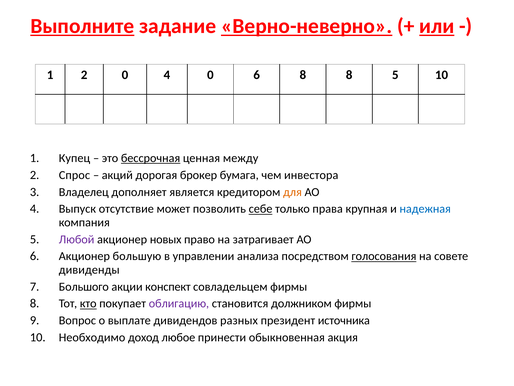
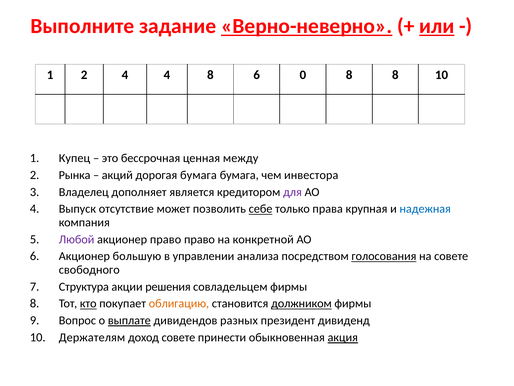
Выполните underline: present -> none (82, 26)
2 0: 0 -> 4 (125, 75)
4 0: 0 -> 8 (210, 75)
6 8: 8 -> 0 (303, 75)
8 5: 5 -> 8 (395, 75)
бессрочная underline: present -> none (151, 158)
Спрос: Спрос -> Рынка (75, 175)
дорогая брокер: брокер -> бумага (198, 175)
для colour: orange -> purple (292, 192)
акционер новых: новых -> право (166, 239)
затрагивает: затрагивает -> конкретной (263, 239)
дивиденды: дивиденды -> свободного (89, 269)
Большого: Большого -> Структура (84, 286)
конспект: конспект -> решения (168, 286)
облигацию colour: purple -> orange (179, 303)
должником underline: none -> present (301, 303)
выплате underline: none -> present (129, 320)
источника: источника -> дивиденд (344, 320)
Необходимо: Необходимо -> Держателям (92, 337)
доход любое: любое -> совете (178, 337)
акция underline: none -> present (343, 337)
